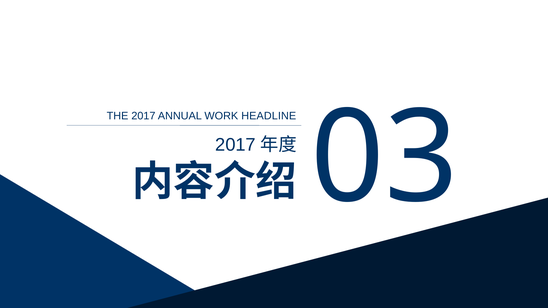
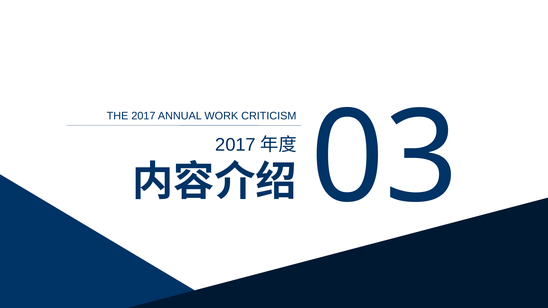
HEADLINE: HEADLINE -> CRITICISM (269, 116)
